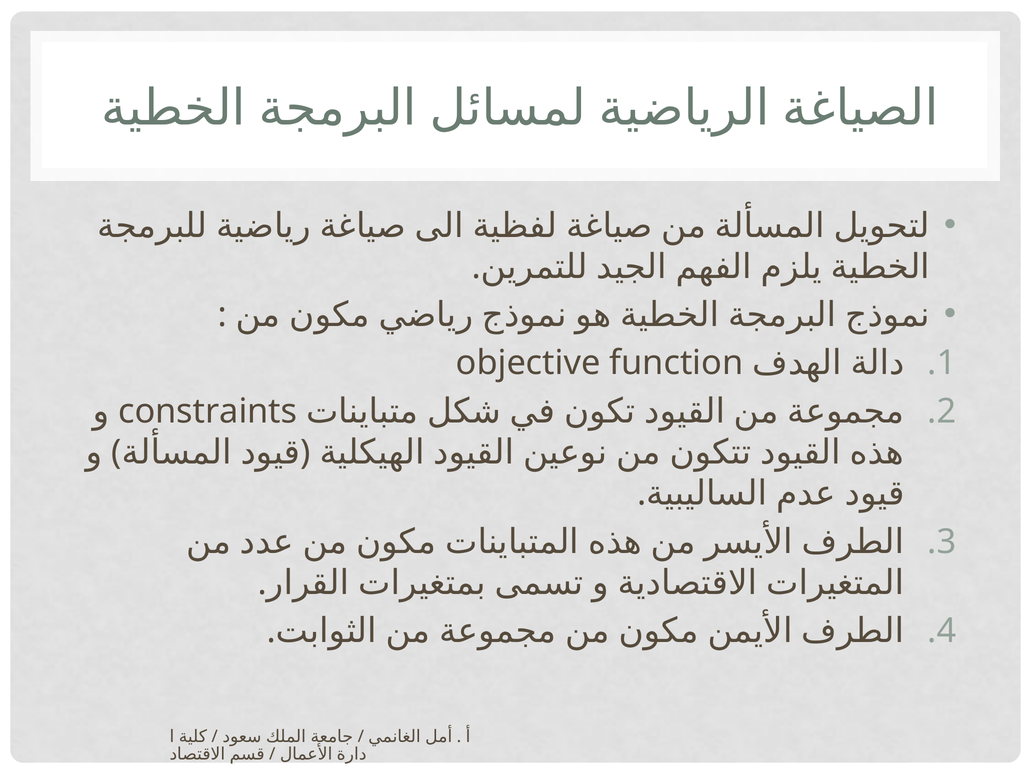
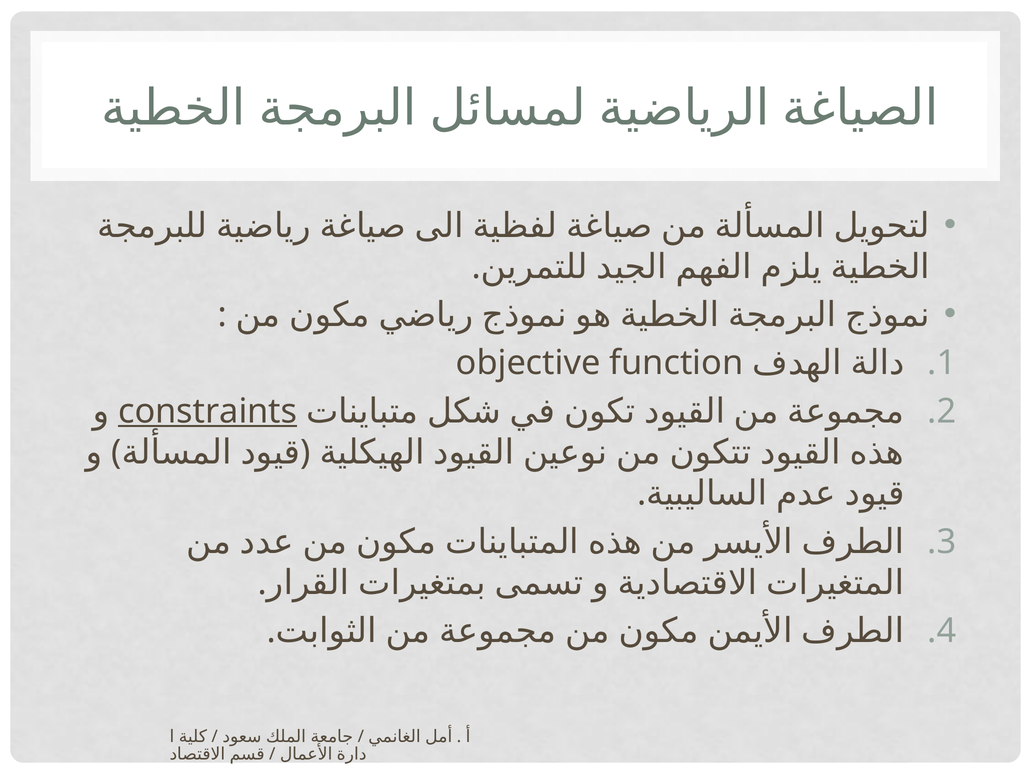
constraints underline: none -> present (208, 411)
